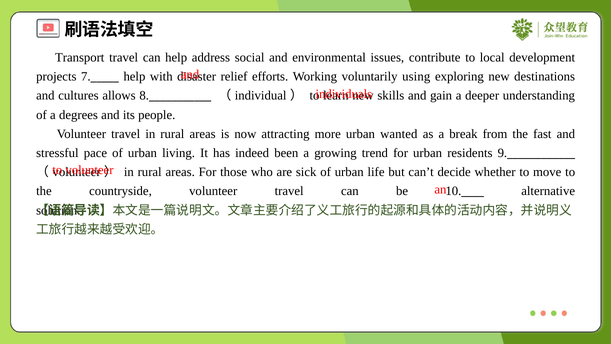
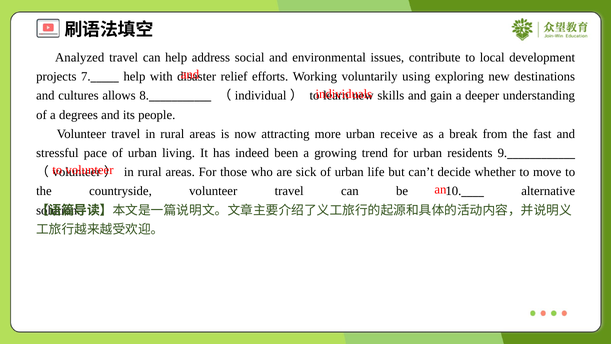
Transport: Transport -> Analyzed (80, 57)
wanted: wanted -> receive (399, 134)
